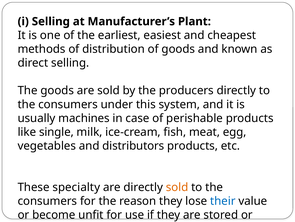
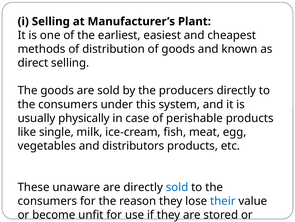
machines: machines -> physically (84, 118)
specialty: specialty -> unaware (76, 187)
sold colour: orange -> blue (177, 187)
